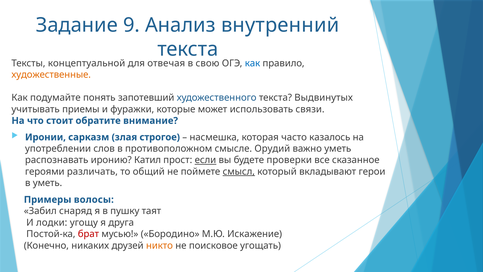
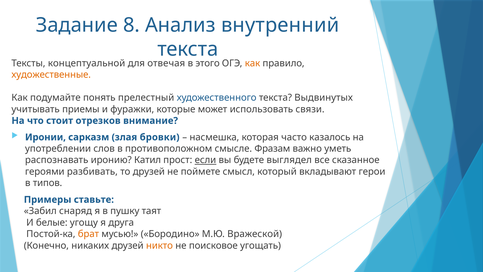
9: 9 -> 8 (131, 25)
свою: свою -> этого (208, 63)
как colour: blue -> orange (253, 63)
запотевший: запотевший -> прелестный (146, 98)
обратите: обратите -> отрезков (98, 121)
строгое: строгое -> бровки (160, 137)
Орудий: Орудий -> Фразам (272, 149)
проверки: проверки -> выглядел (289, 160)
различать: различать -> разбивать (92, 171)
то общий: общий -> друзей (149, 171)
смысл underline: present -> none (239, 171)
в уметь: уметь -> типов (48, 183)
волосы: волосы -> ставьте (94, 199)
лодки: лодки -> белые (52, 222)
брат colour: red -> orange (88, 234)
Искажение: Искажение -> Вражеской (255, 234)
